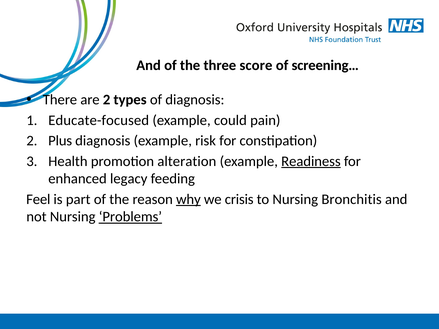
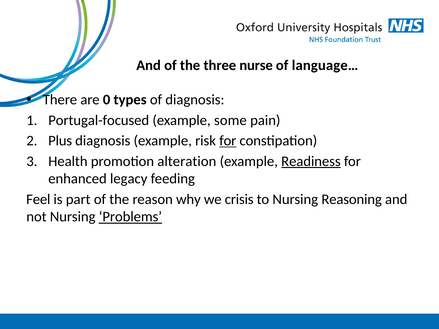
score: score -> nurse (256, 65)
screening…: screening… -> language… (325, 65)
are 2: 2 -> 0 (107, 100)
Educate-focused: Educate-focused -> Portugal-focused (99, 120)
could: could -> some (230, 120)
for underline: none -> present (228, 141)
why underline: present -> none (188, 199)
Bronchitis: Bronchitis -> Reasoning (352, 199)
